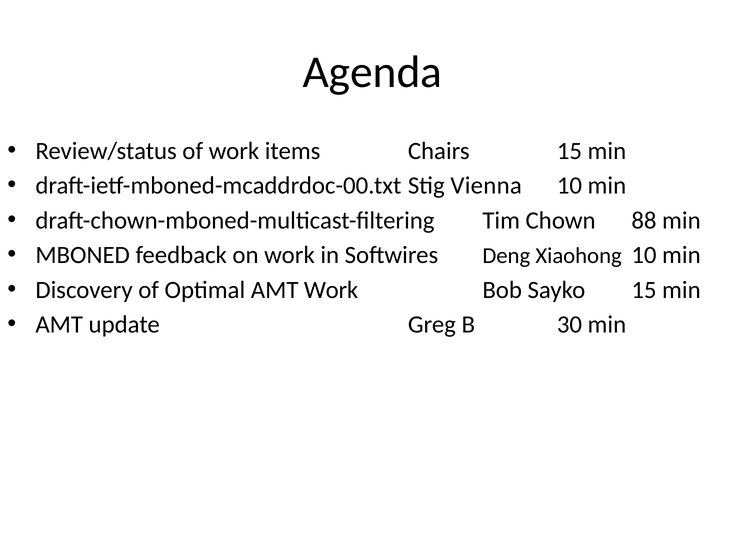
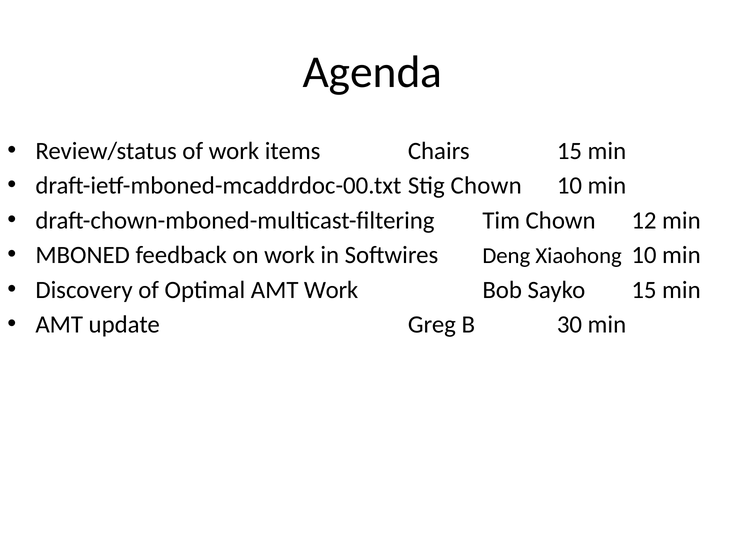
Stig Vienna: Vienna -> Chown (486, 186)
88: 88 -> 12 (644, 220)
